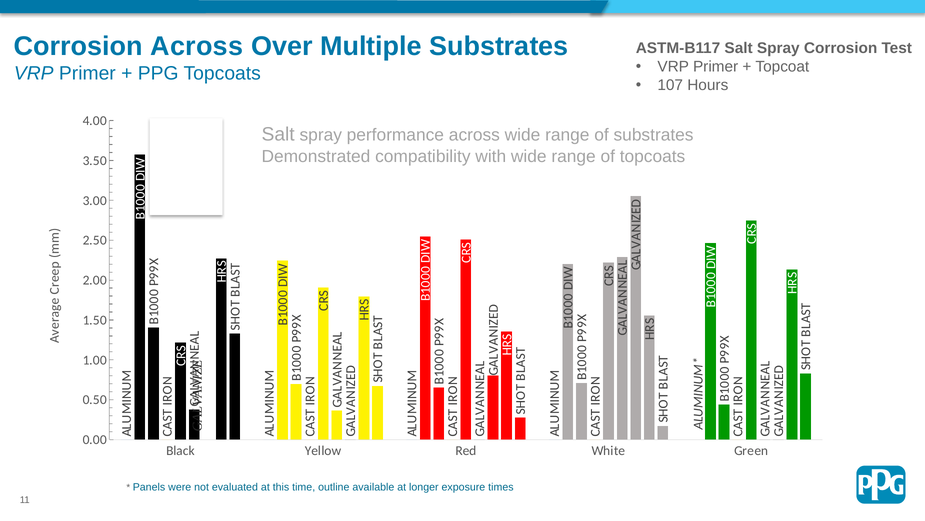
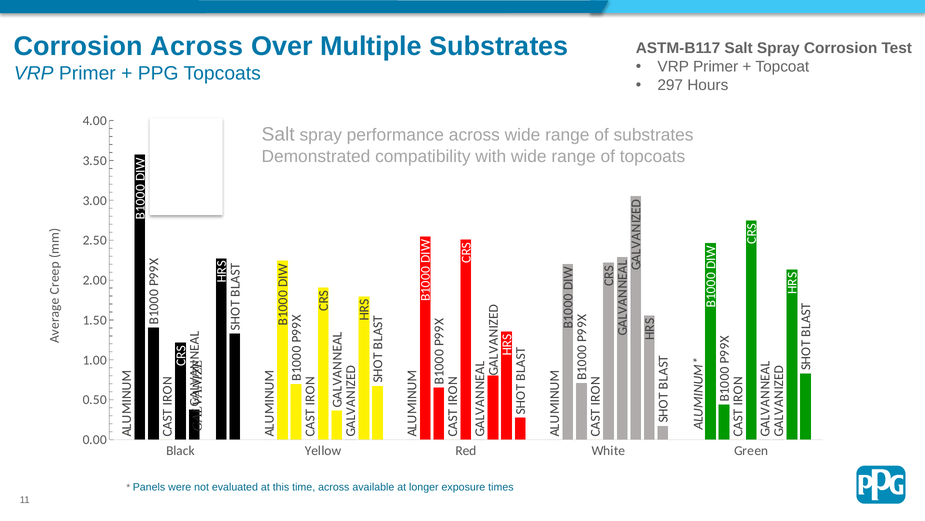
107: 107 -> 297 (670, 85)
time outline: outline -> across (334, 487)
